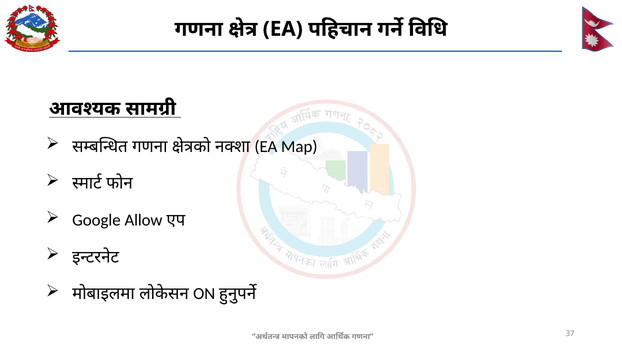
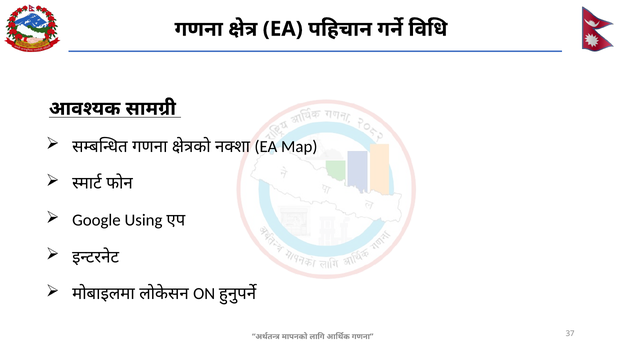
Allow: Allow -> Using (143, 220)
